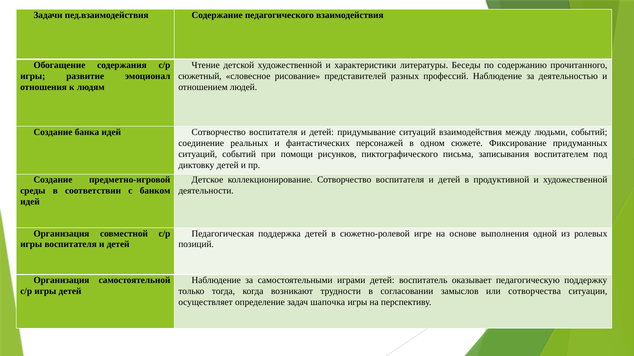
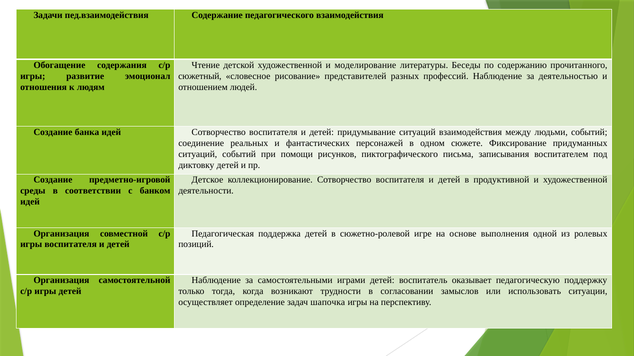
характеристики: характеристики -> моделирование (365, 65)
сотворчества: сотворчества -> использовать (535, 292)
